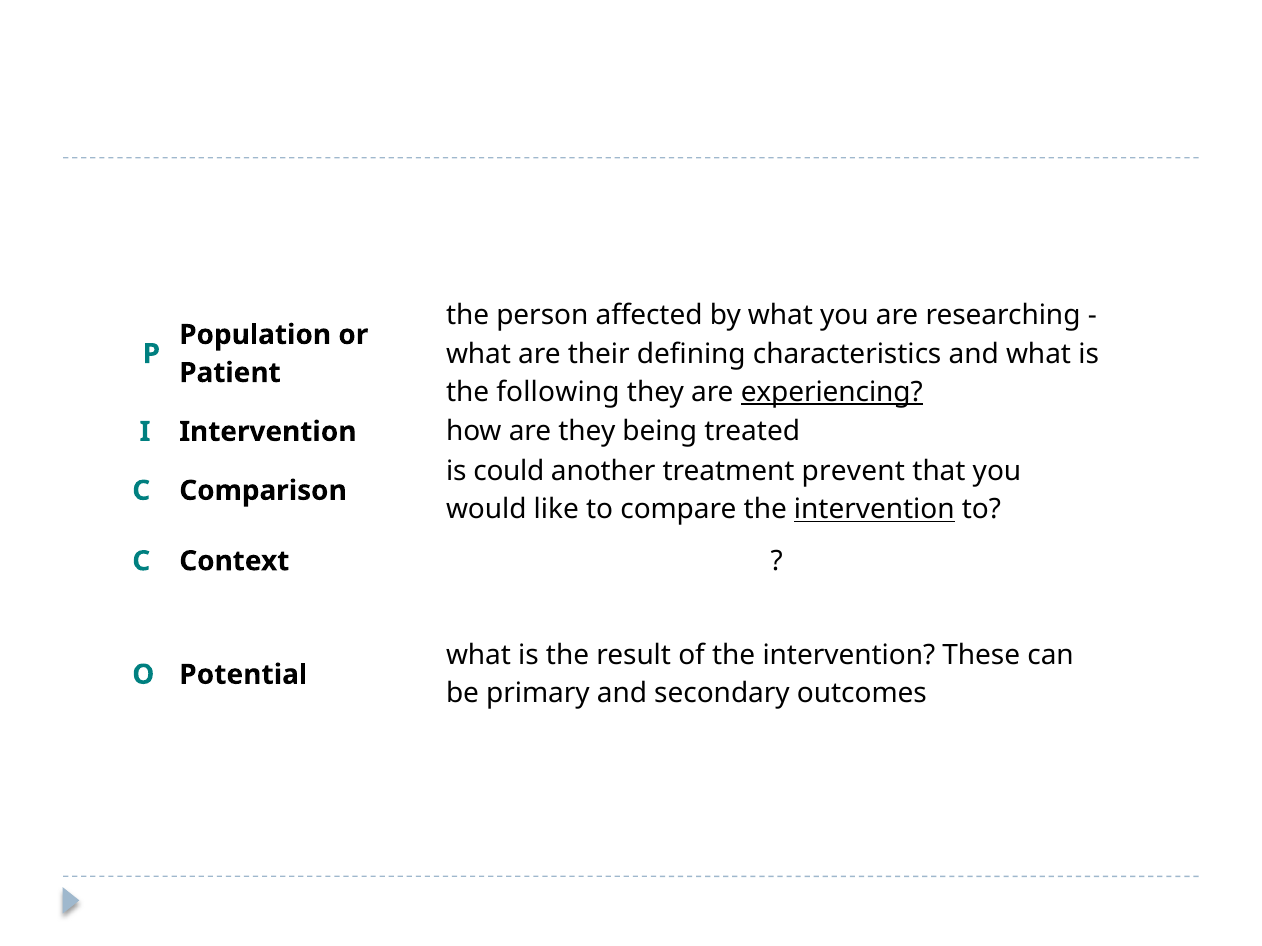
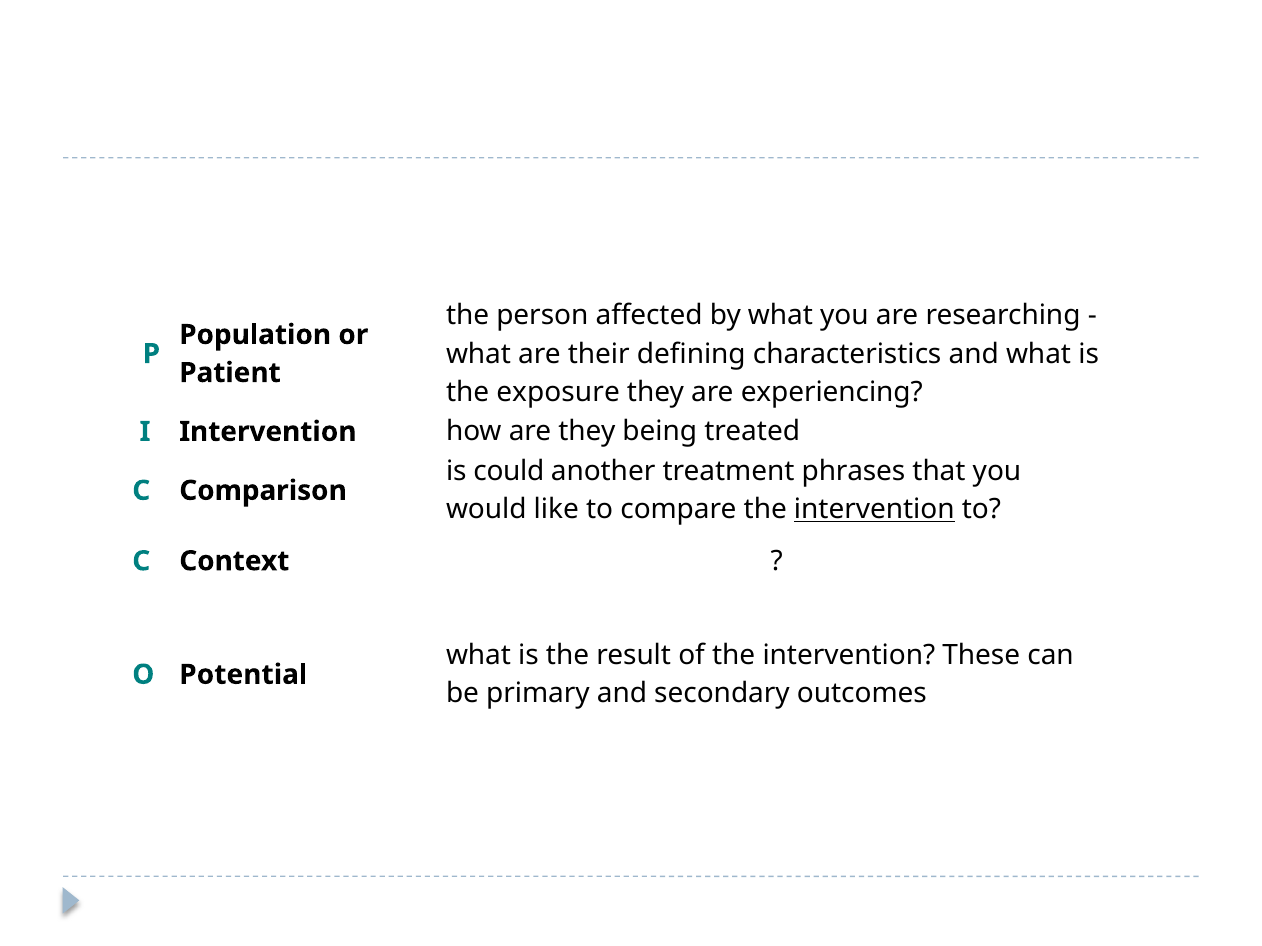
following: following -> exposure (558, 392)
experiencing underline: present -> none (832, 392)
prevent: prevent -> phrases (853, 472)
